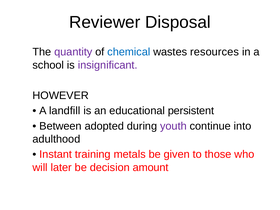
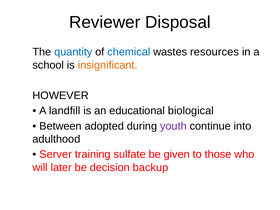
quantity colour: purple -> blue (73, 52)
insignificant colour: purple -> orange (108, 65)
persistent: persistent -> biological (191, 111)
Instant: Instant -> Server (56, 154)
metals: metals -> sulfate (130, 154)
amount: amount -> backup (151, 167)
